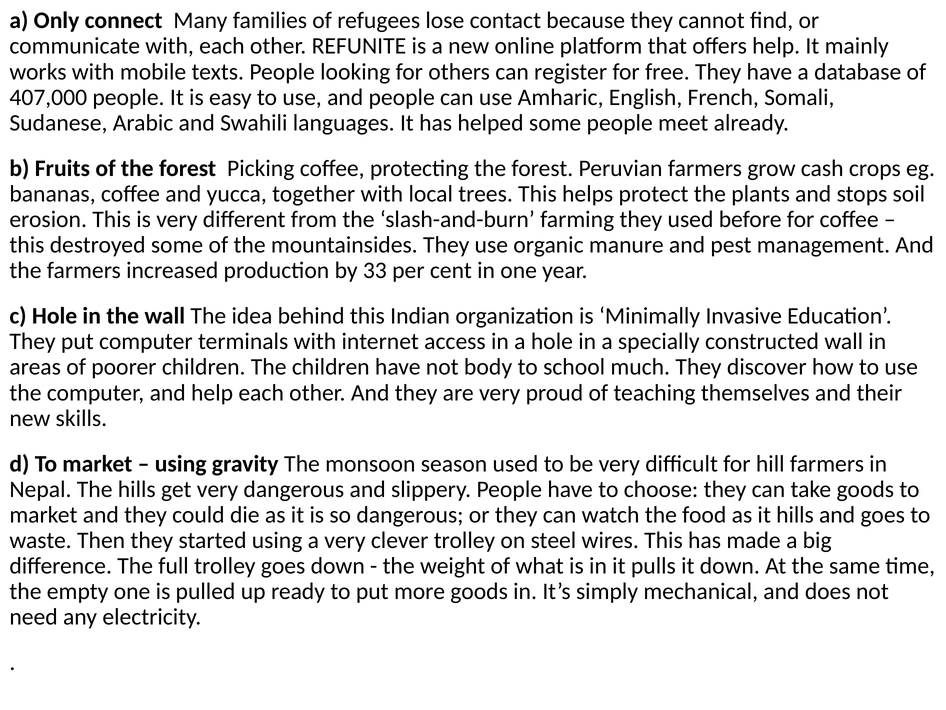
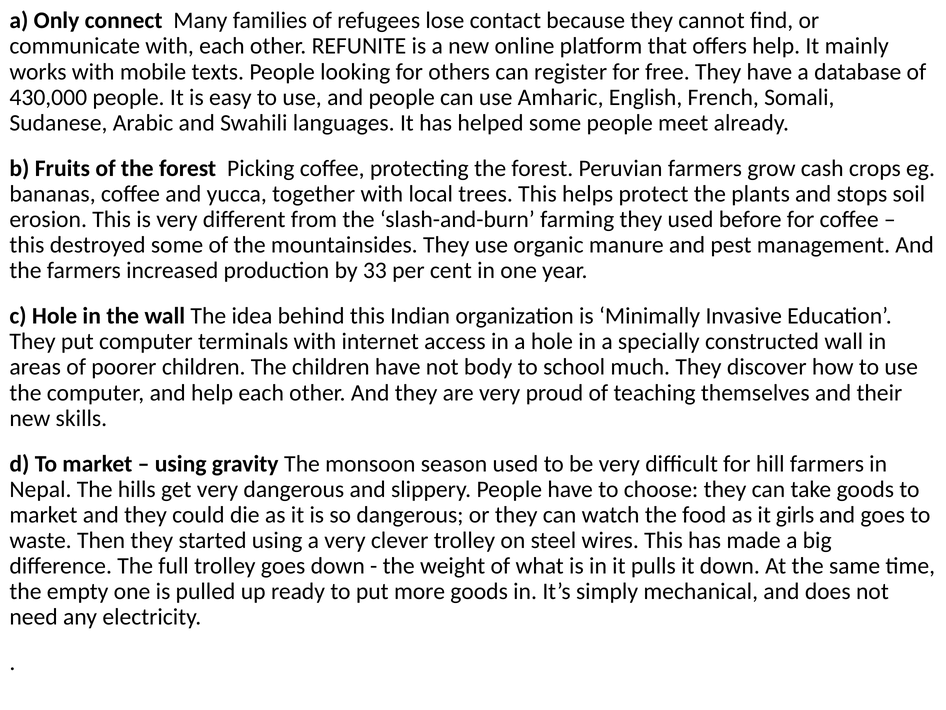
407,000: 407,000 -> 430,000 (48, 97)
it hills: hills -> girls (795, 514)
